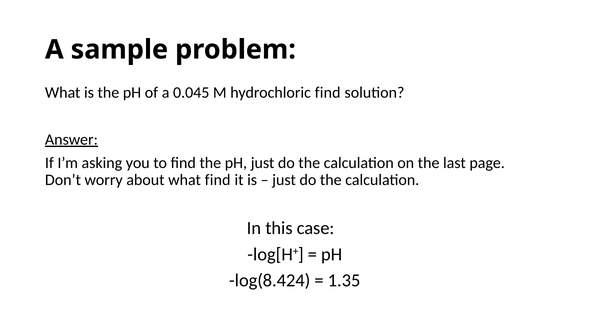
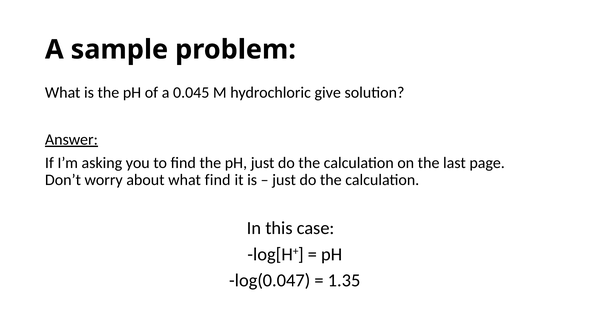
hydrochloric find: find -> give (328, 93)
log(8.424: log(8.424 -> log(0.047 (270, 280)
